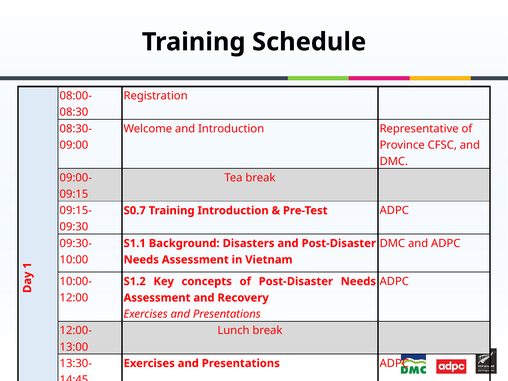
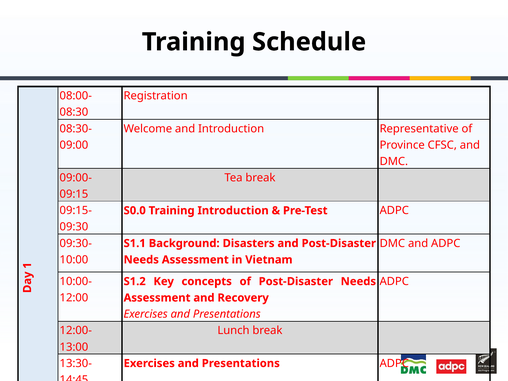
S0.7: S0.7 -> S0.0 (135, 211)
